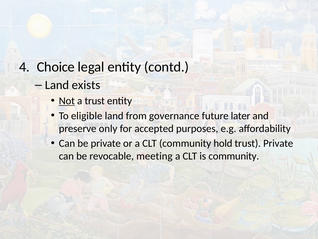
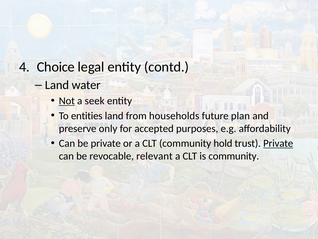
exists: exists -> water (86, 85)
a trust: trust -> seek (95, 101)
eligible: eligible -> entities (87, 116)
governance: governance -> households (174, 116)
later: later -> plan (240, 116)
Private underline: none -> present (278, 143)
meeting: meeting -> relevant (154, 156)
